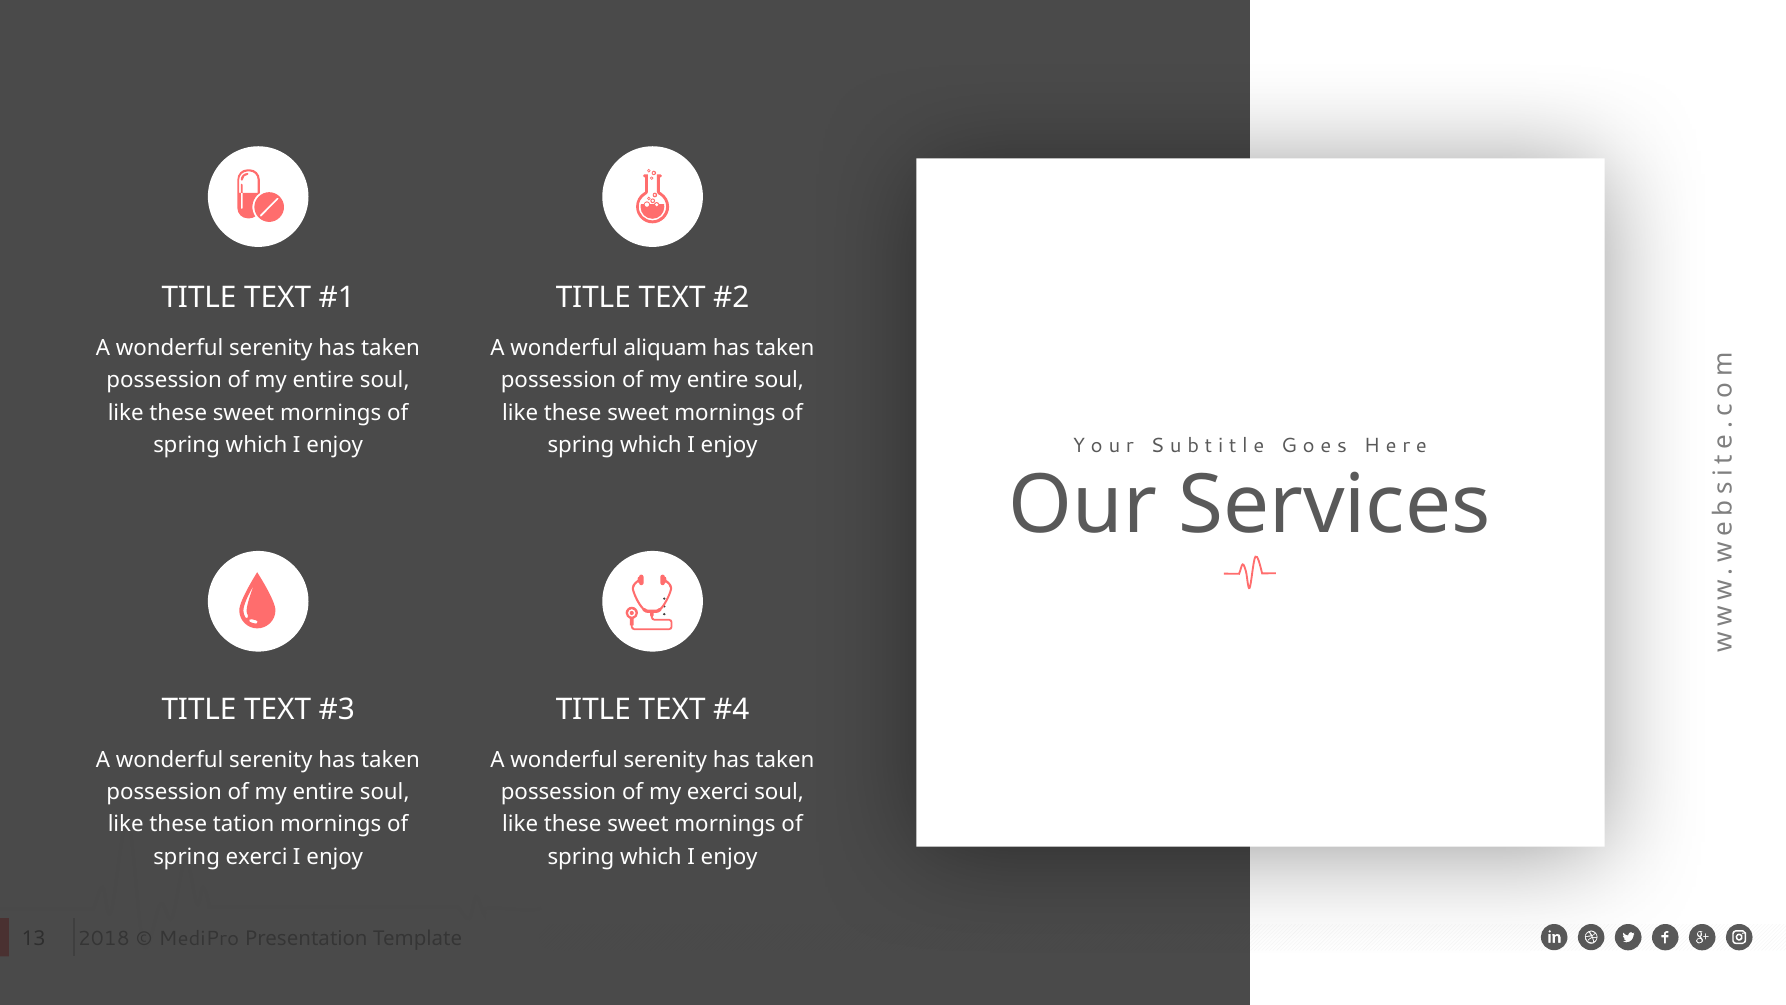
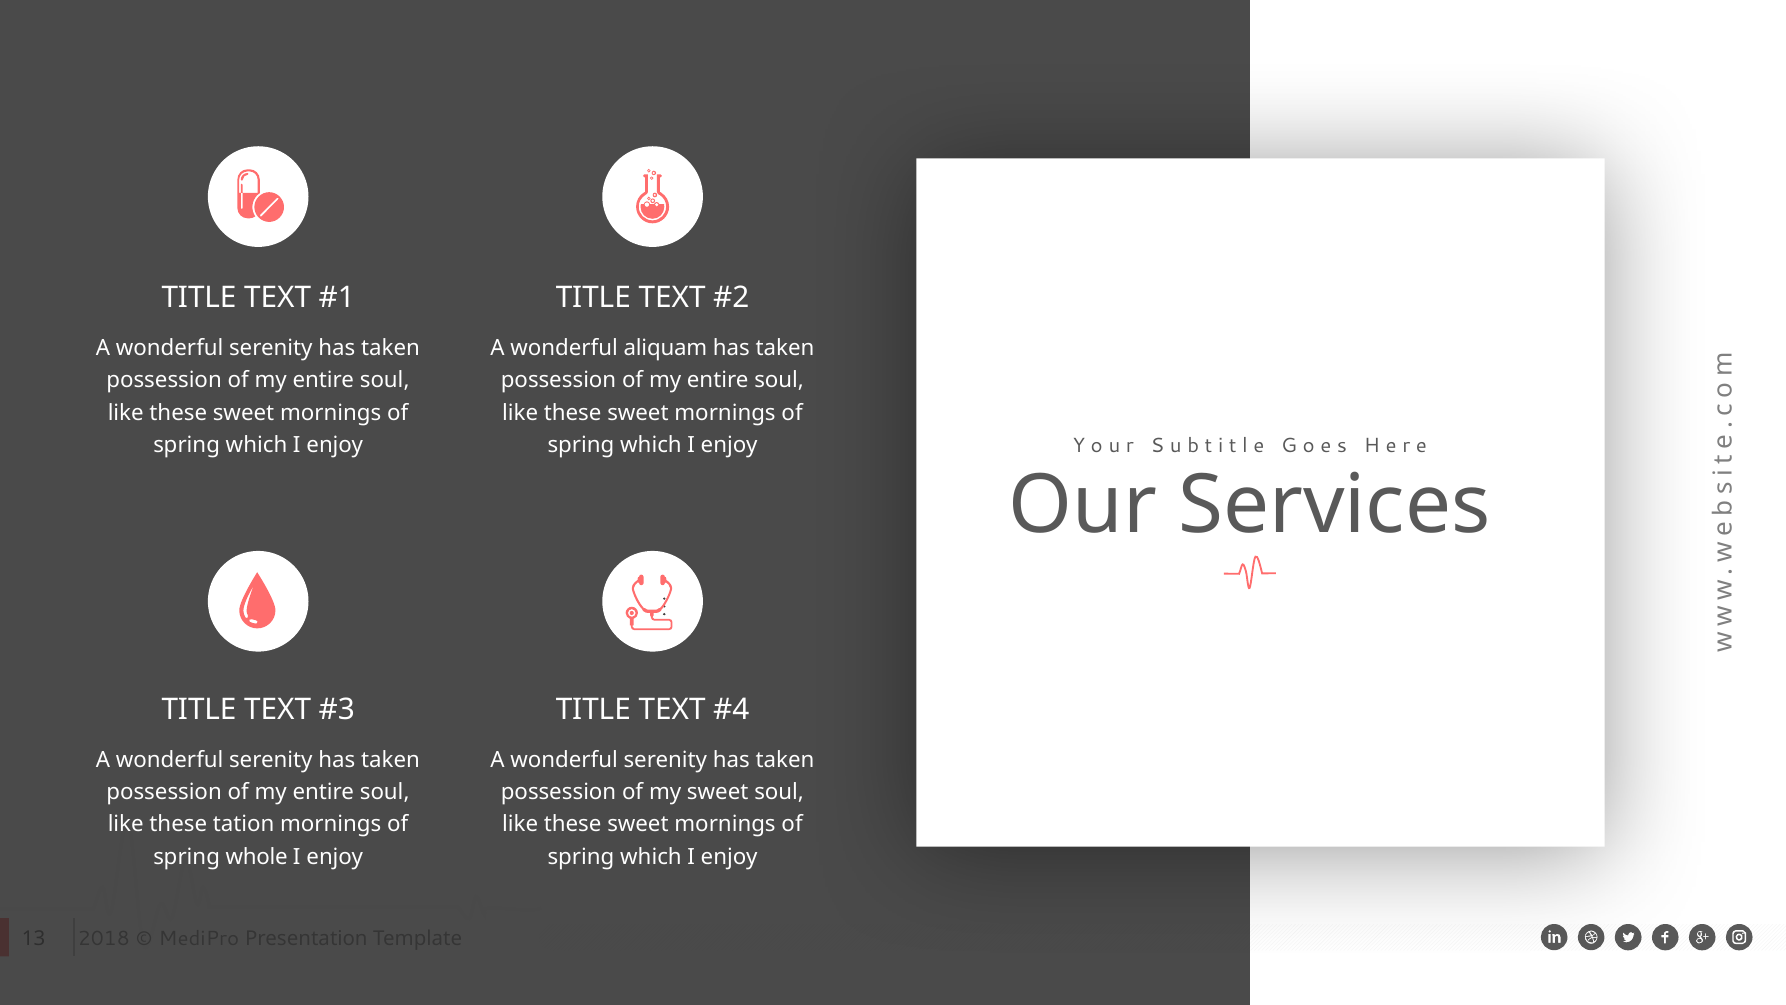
my exerci: exerci -> sweet (718, 792)
spring exerci: exerci -> whole (257, 856)
